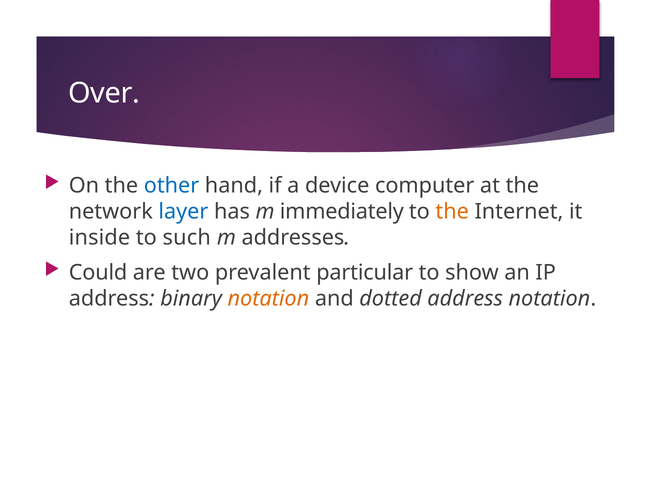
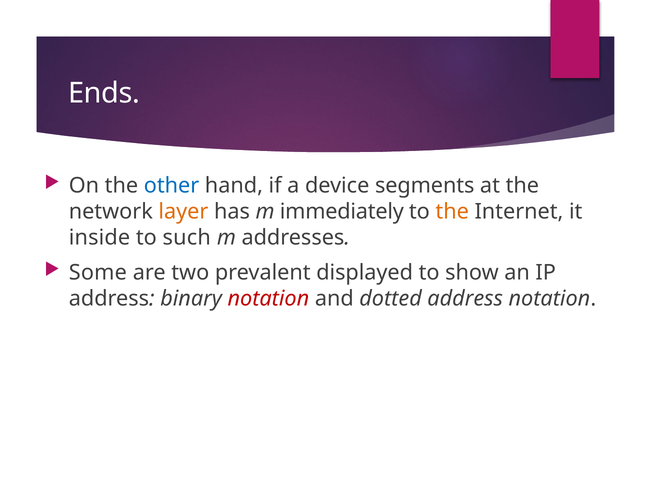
Over: Over -> Ends (104, 93)
computer: computer -> segments (425, 186)
layer colour: blue -> orange (183, 212)
Could: Could -> Some (98, 273)
particular: particular -> displayed (365, 273)
notation colour: orange -> red (268, 299)
